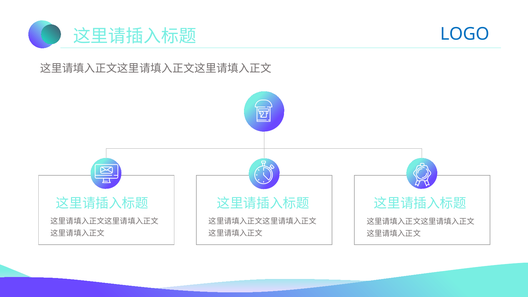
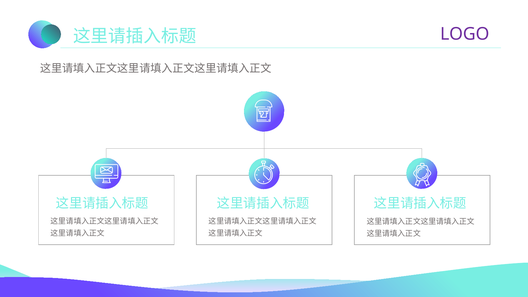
LOGO colour: blue -> purple (465, 34)
